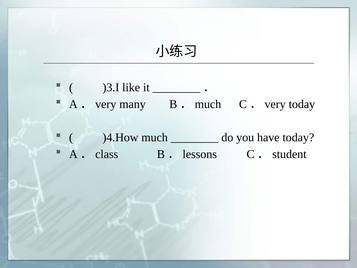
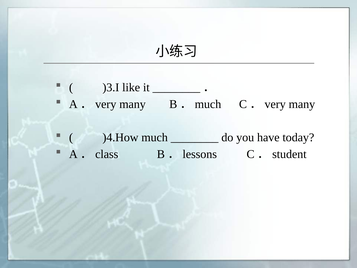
C．very today: today -> many (302, 104)
